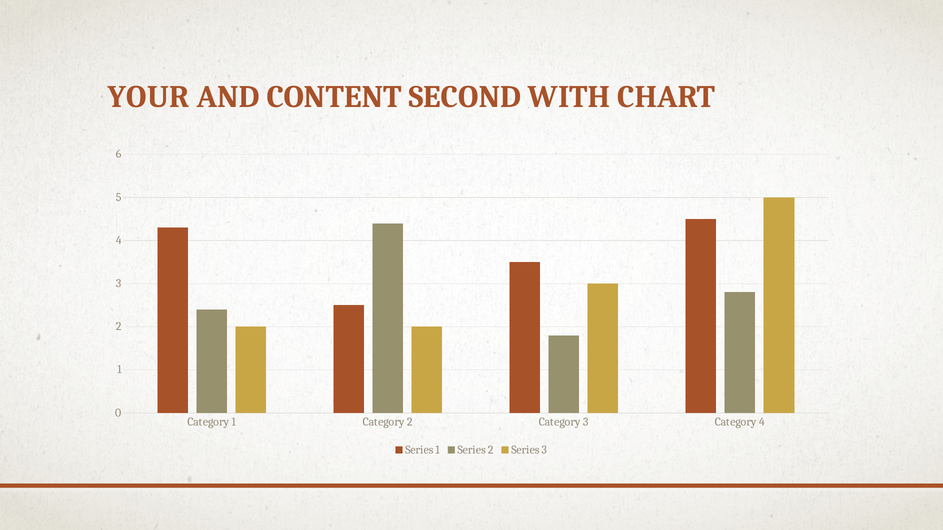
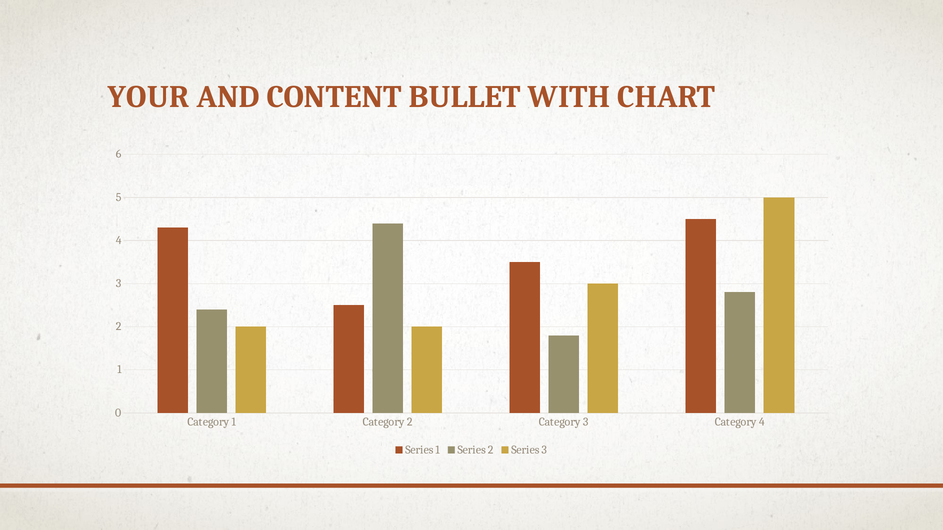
SECOND: SECOND -> BULLET (465, 97)
